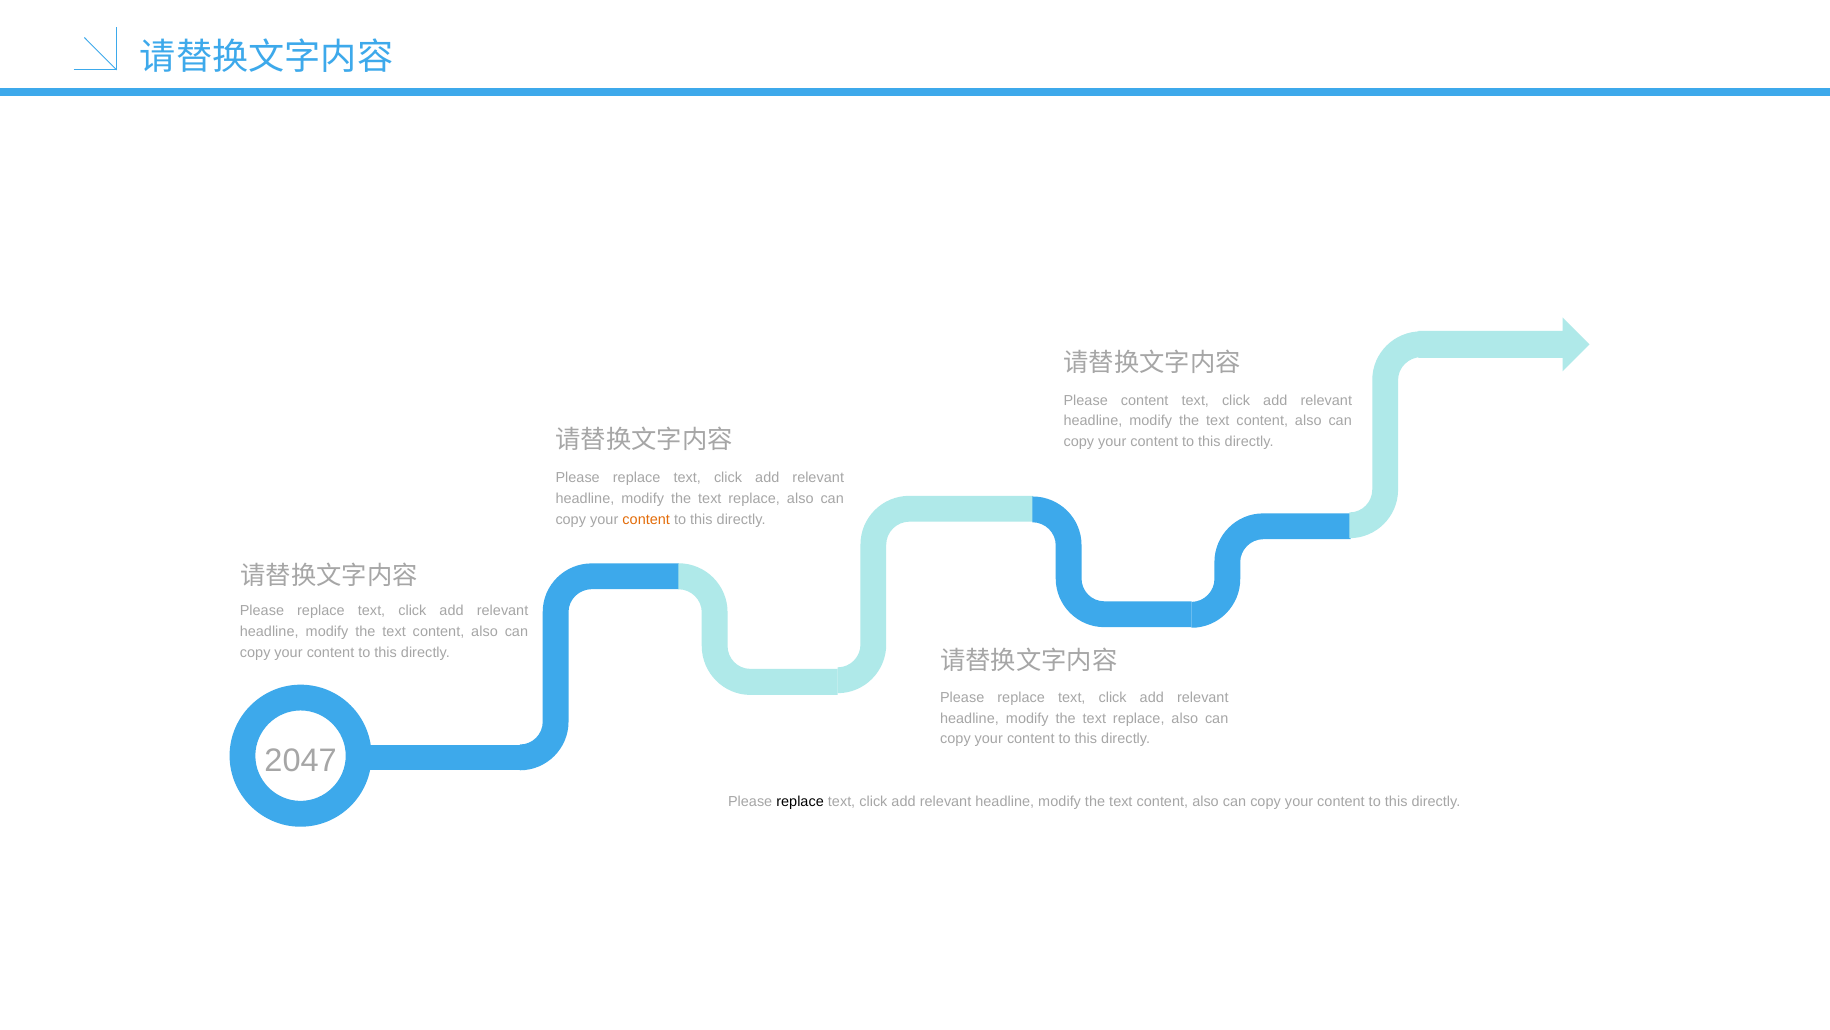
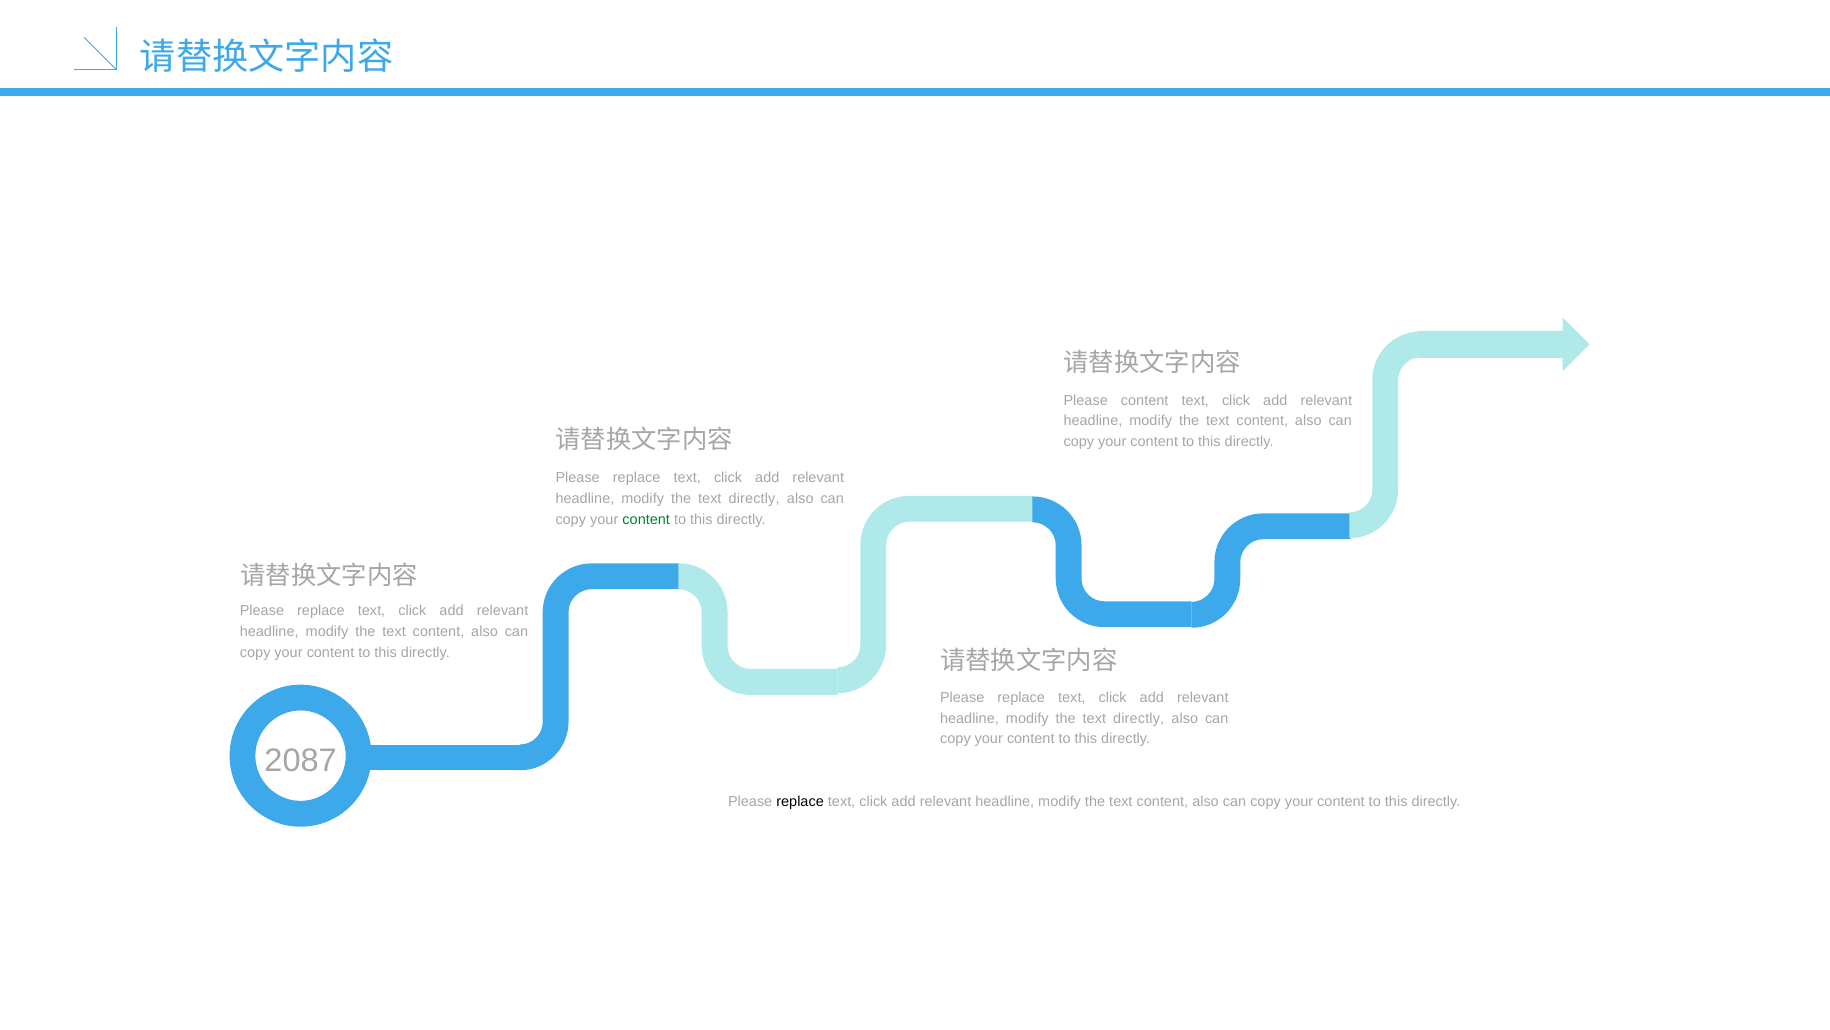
replace: replace -> directly (754, 498)
content colour: orange -> green (646, 519)
replace: replace -> directly (1139, 718)
2047: 2047 -> 2087 (301, 760)
